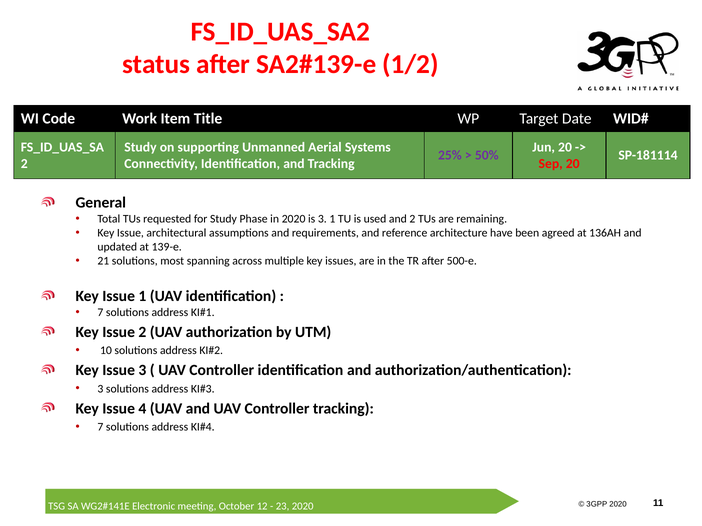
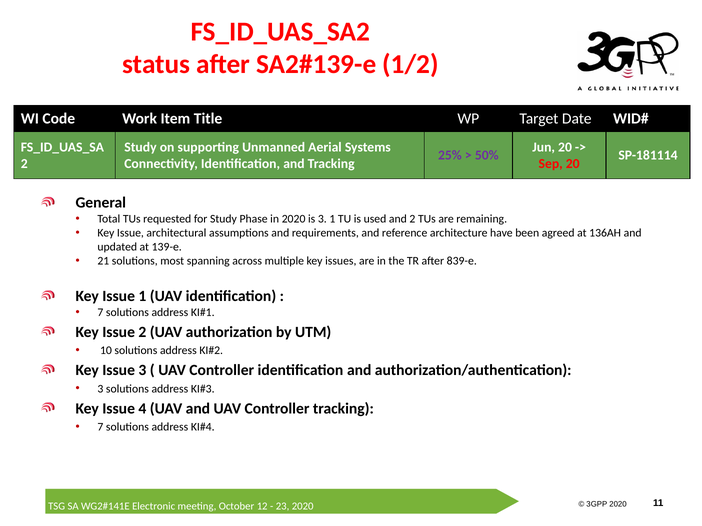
500-e: 500-e -> 839-e (462, 261)
